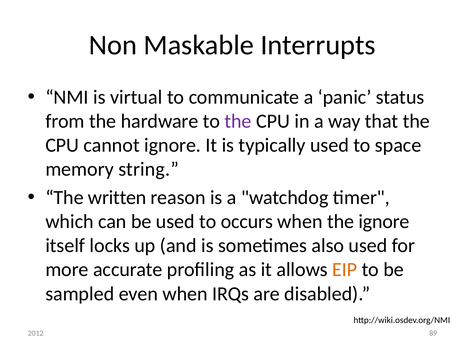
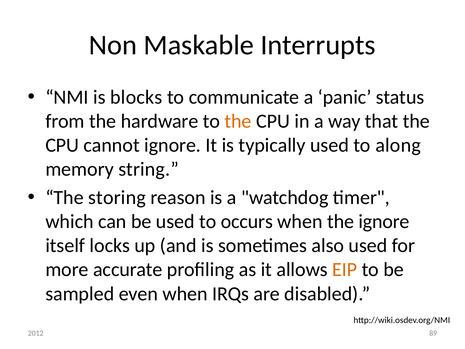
virtual: virtual -> blocks (136, 97)
the colour: purple -> orange (238, 121)
space: space -> along (398, 145)
written: written -> storing (117, 197)
